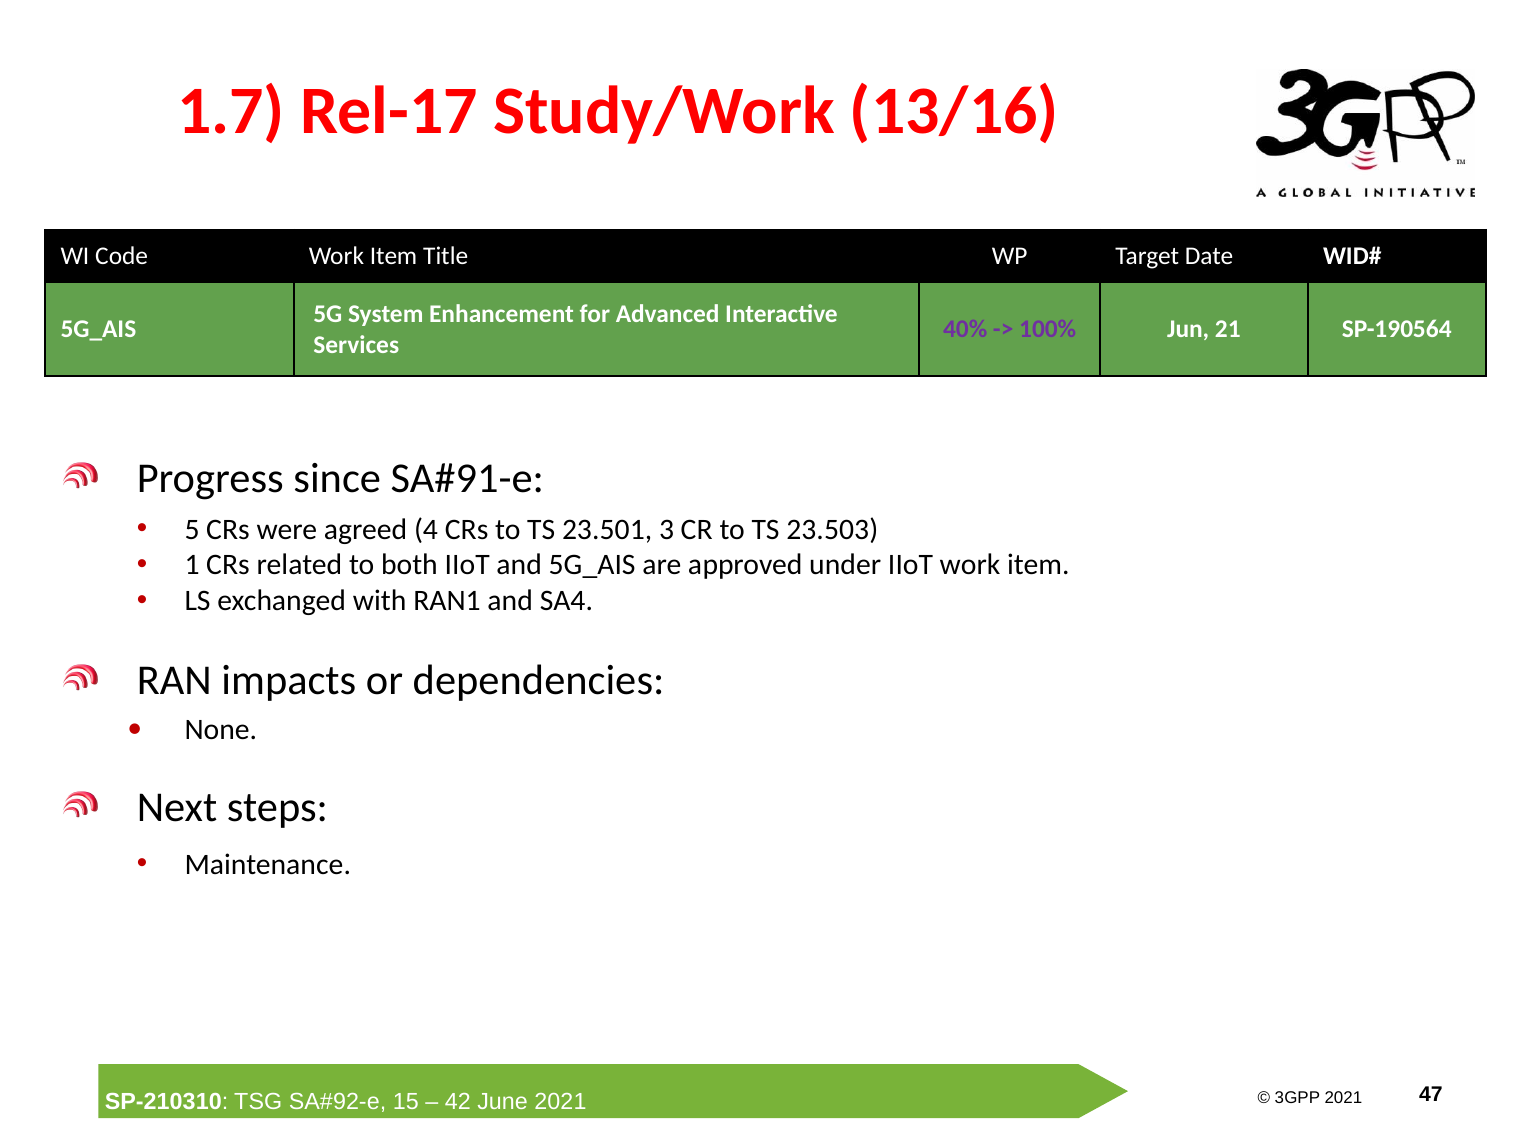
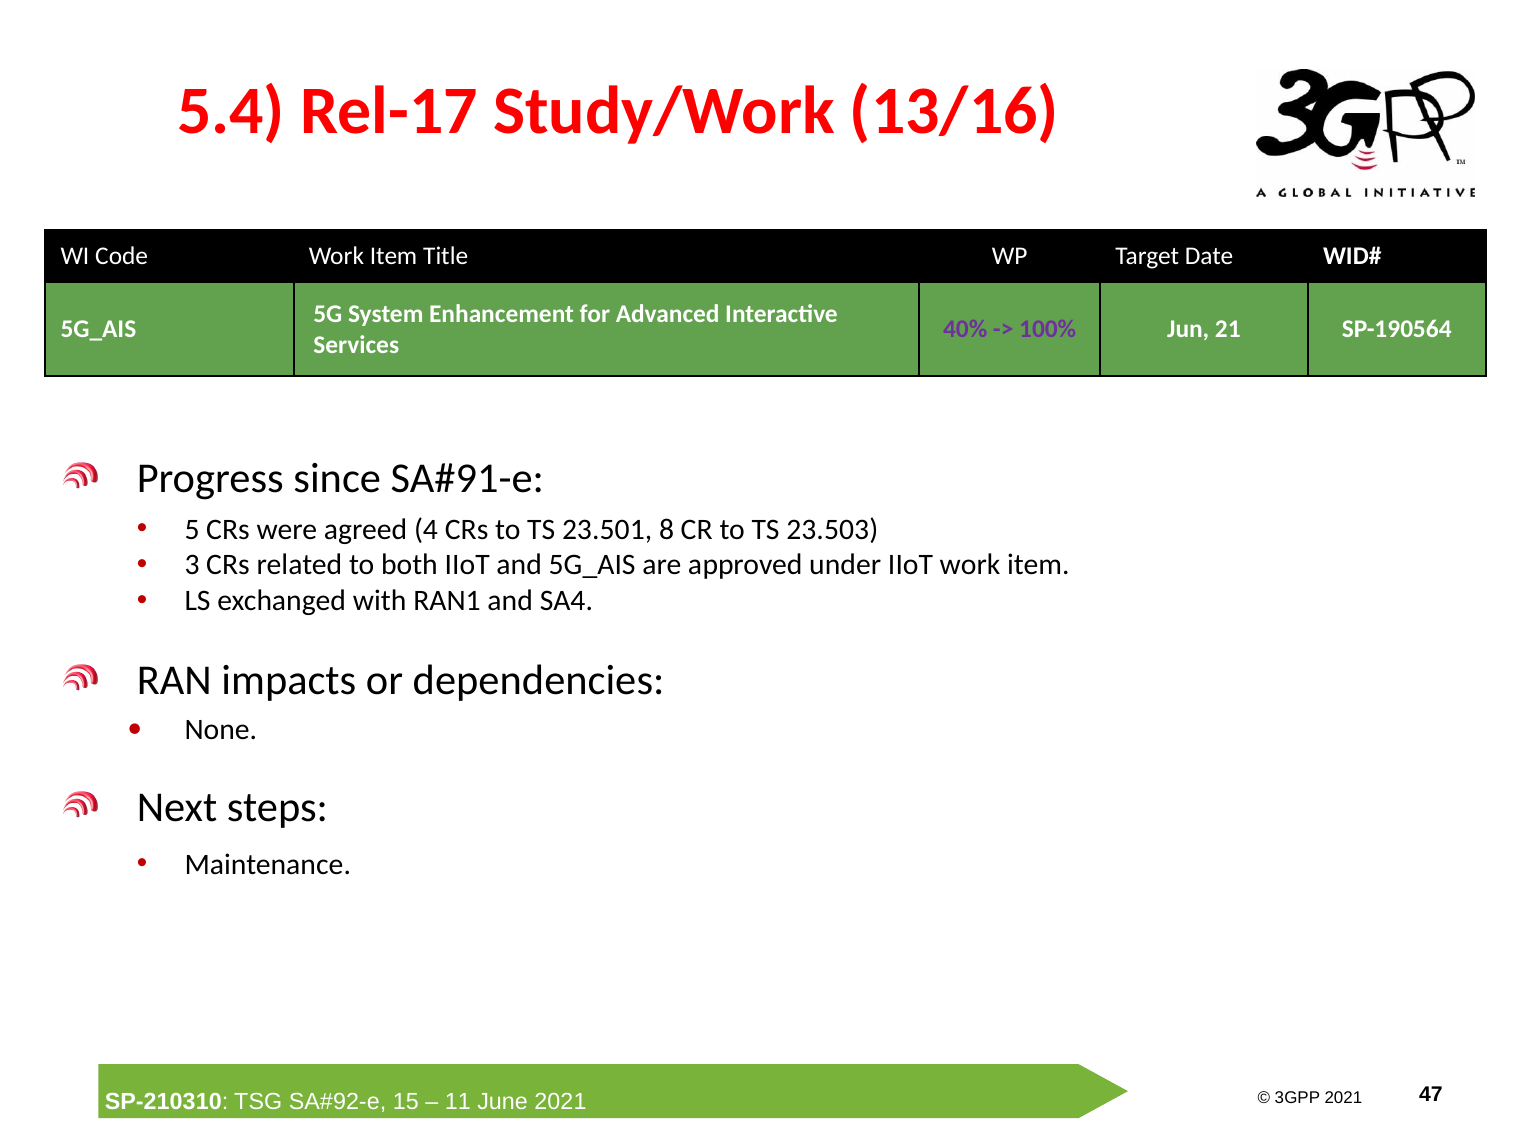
1.7: 1.7 -> 5.4 (231, 111)
3: 3 -> 8 (667, 529)
1: 1 -> 3 (192, 565)
42: 42 -> 11 (458, 1102)
